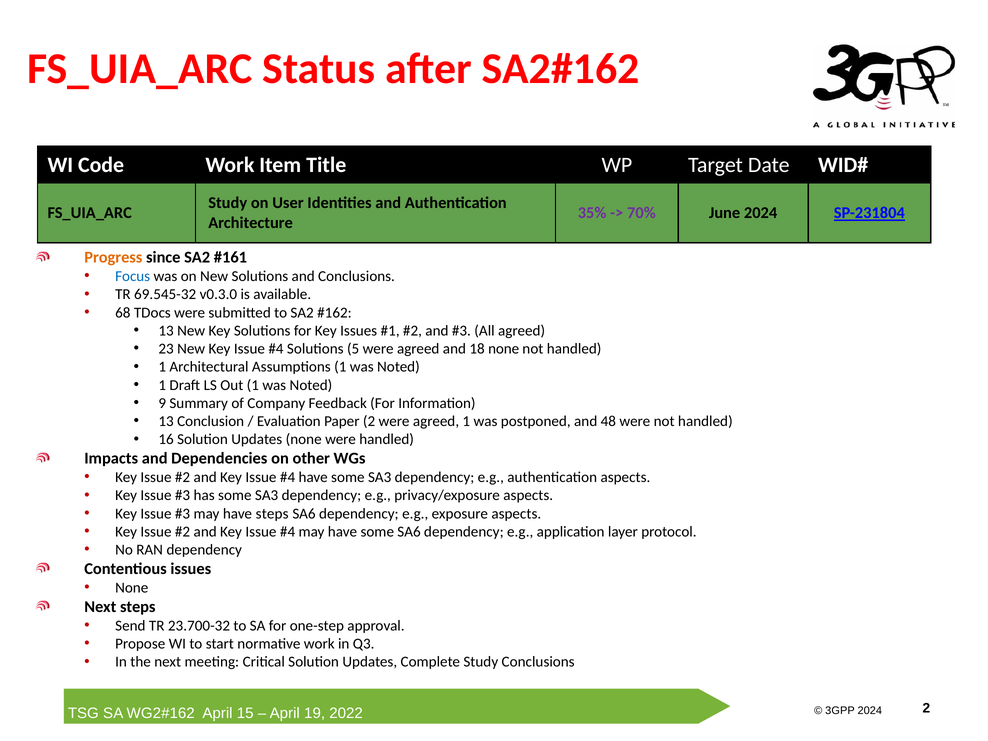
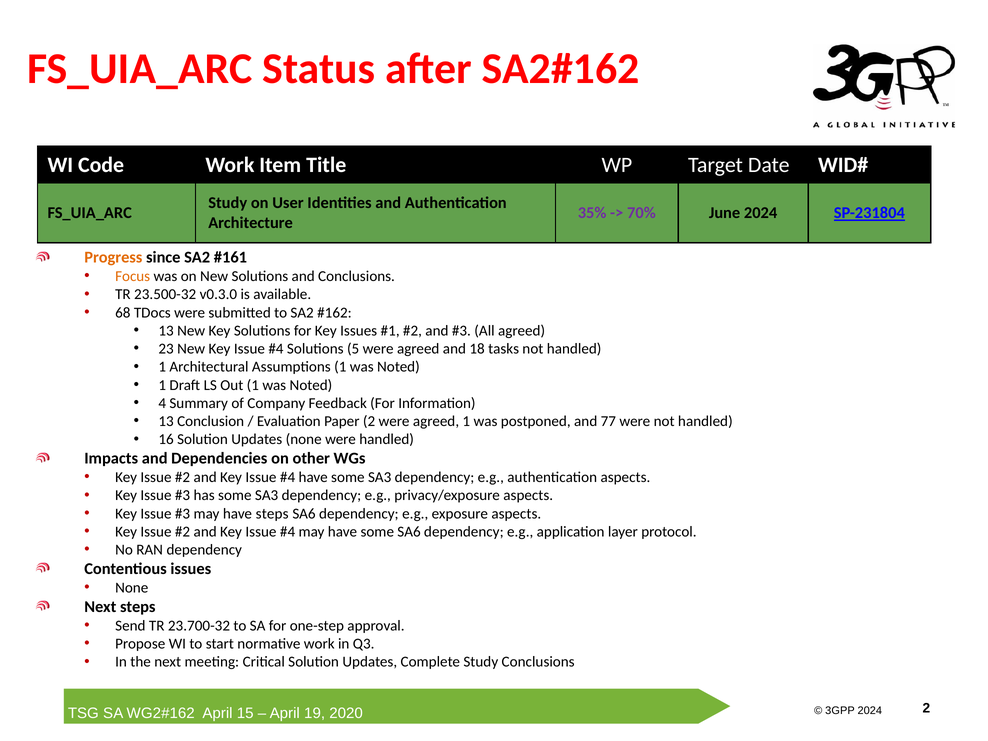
Focus colour: blue -> orange (133, 276)
69.545-32: 69.545-32 -> 23.500-32 (165, 294)
18 none: none -> tasks (504, 349)
9: 9 -> 4 (162, 403)
48: 48 -> 77 (608, 421)
2022: 2022 -> 2020 (346, 713)
